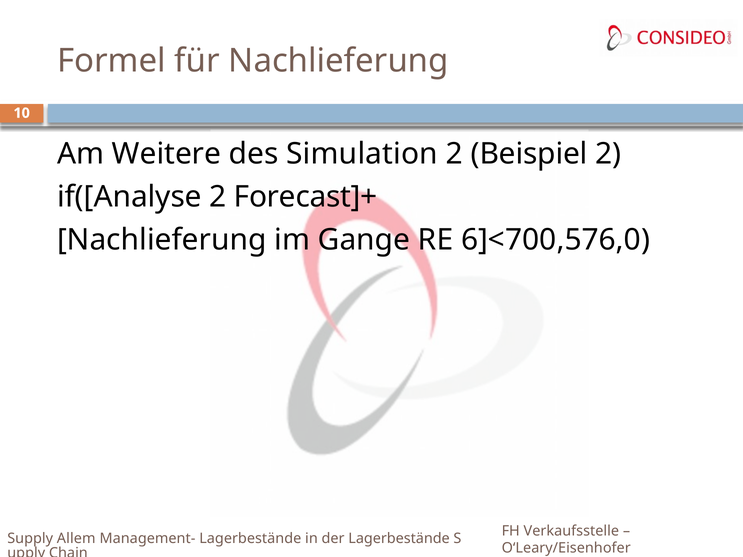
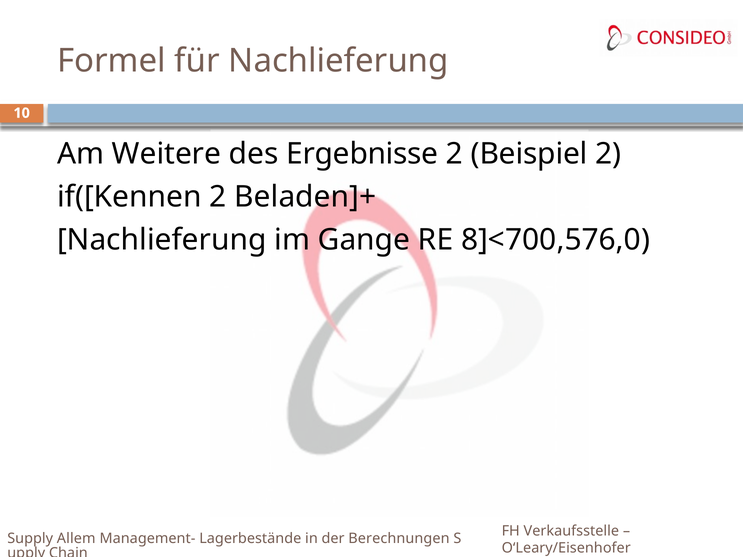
Simulation: Simulation -> Ergebnisse (362, 154)
if([Analyse: if([Analyse -> if([Kennen (129, 197)
Forecast]+: Forecast]+ -> Beladen]+ (305, 197)
6]<700,576,0: 6]<700,576,0 -> 8]<700,576,0 (556, 240)
der Lagerbestände: Lagerbestände -> Berechnungen (399, 539)
